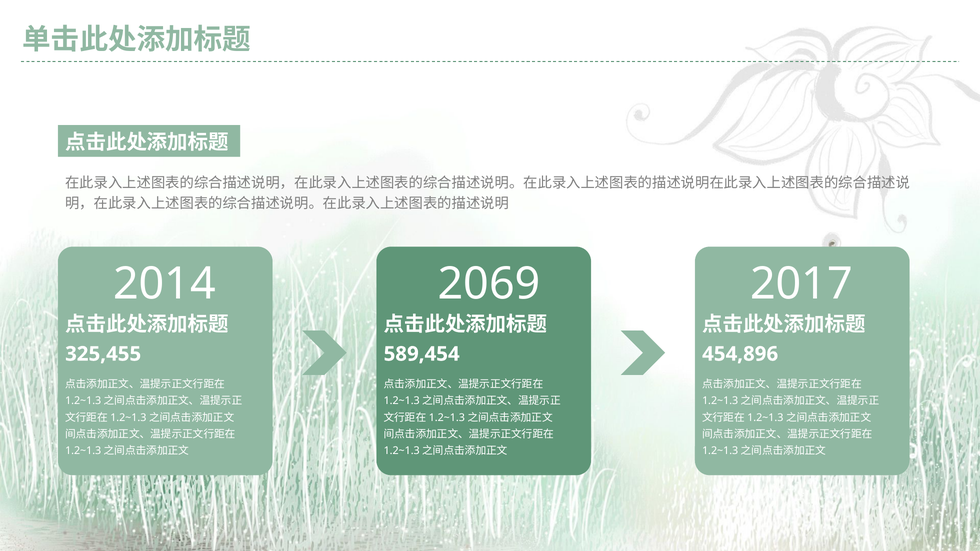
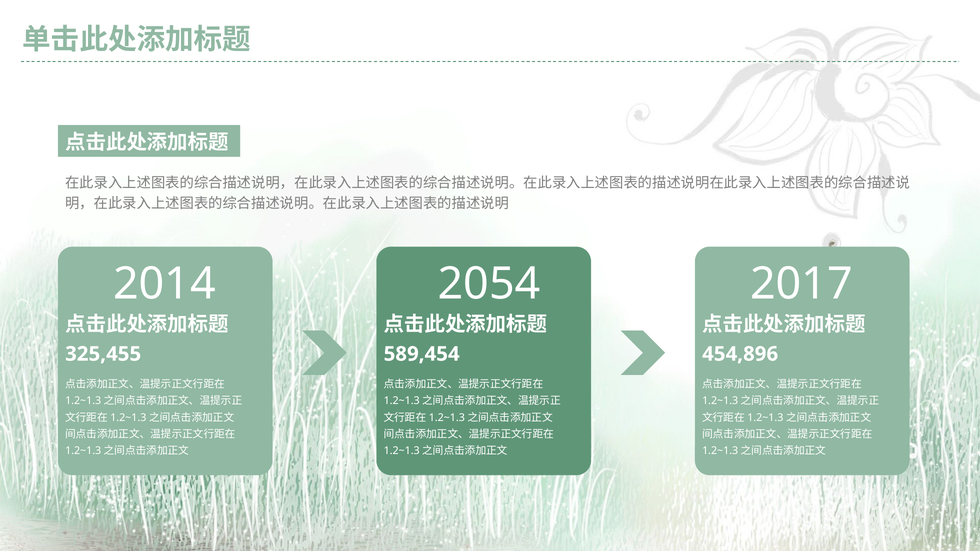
2069: 2069 -> 2054 (489, 284)
